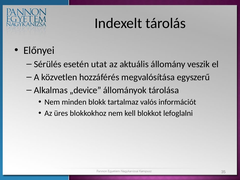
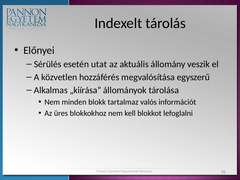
„device: „device -> „kiírása (85, 90)
